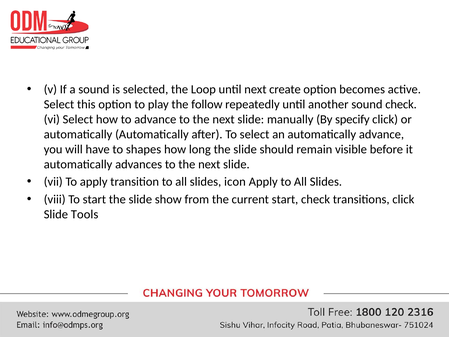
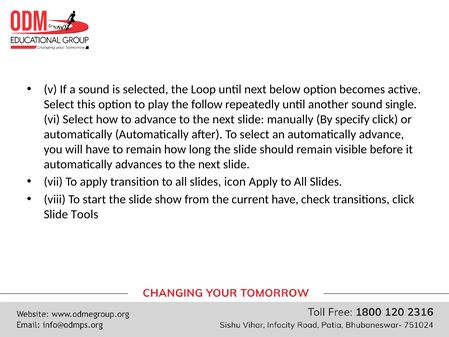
create: create -> below (285, 89)
sound check: check -> single (401, 104)
to shapes: shapes -> remain (144, 149)
current start: start -> have (285, 199)
